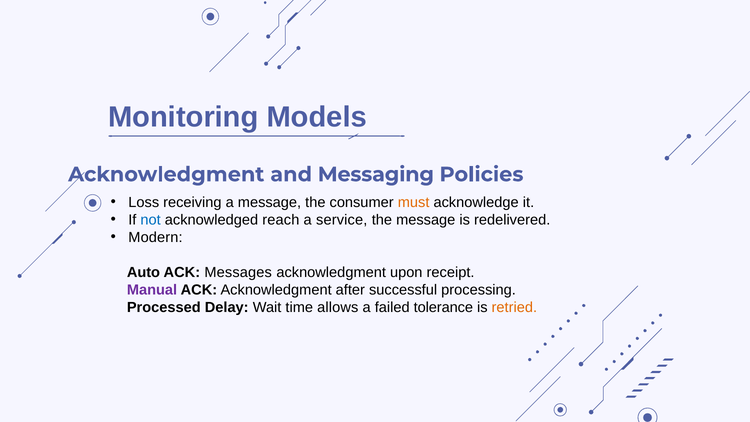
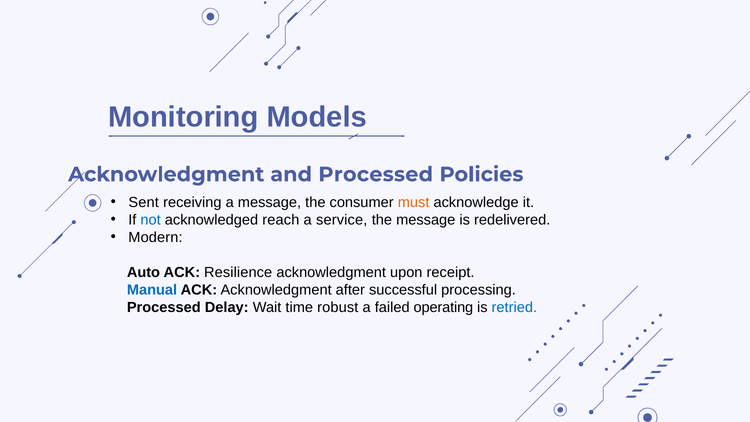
and Messaging: Messaging -> Processed (376, 174)
Loss: Loss -> Sent (144, 202)
Messages: Messages -> Resilience (238, 272)
Manual colour: purple -> blue (152, 290)
allows: allows -> robust (338, 307)
tolerance: tolerance -> operating (443, 307)
retried colour: orange -> blue (514, 307)
